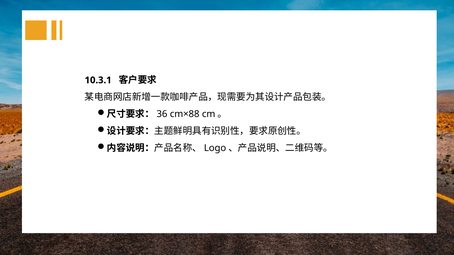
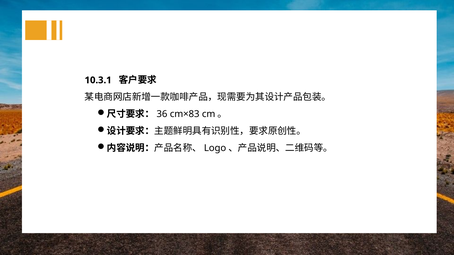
cm×88: cm×88 -> cm×83 (185, 114)
